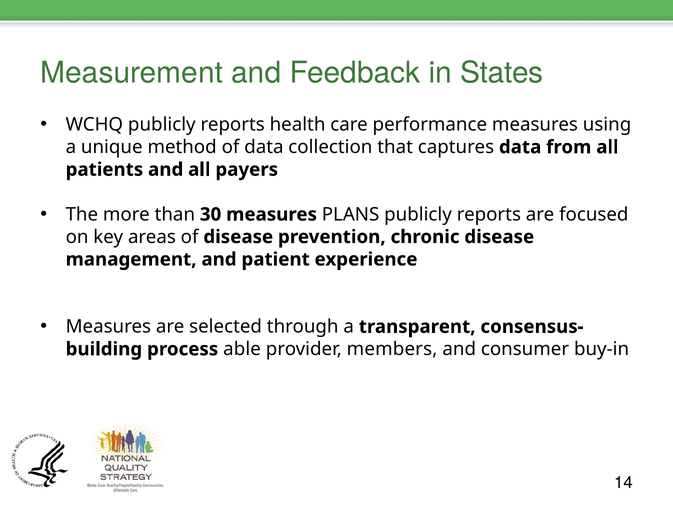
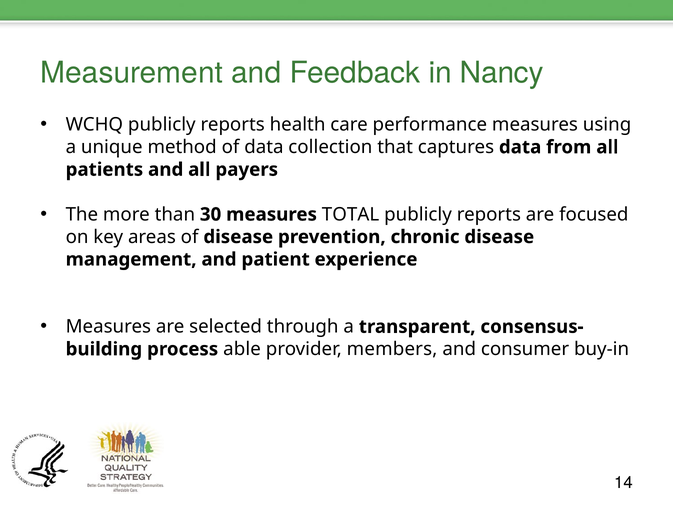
States: States -> Nancy (502, 73)
PLANS: PLANS -> TOTAL (351, 214)
